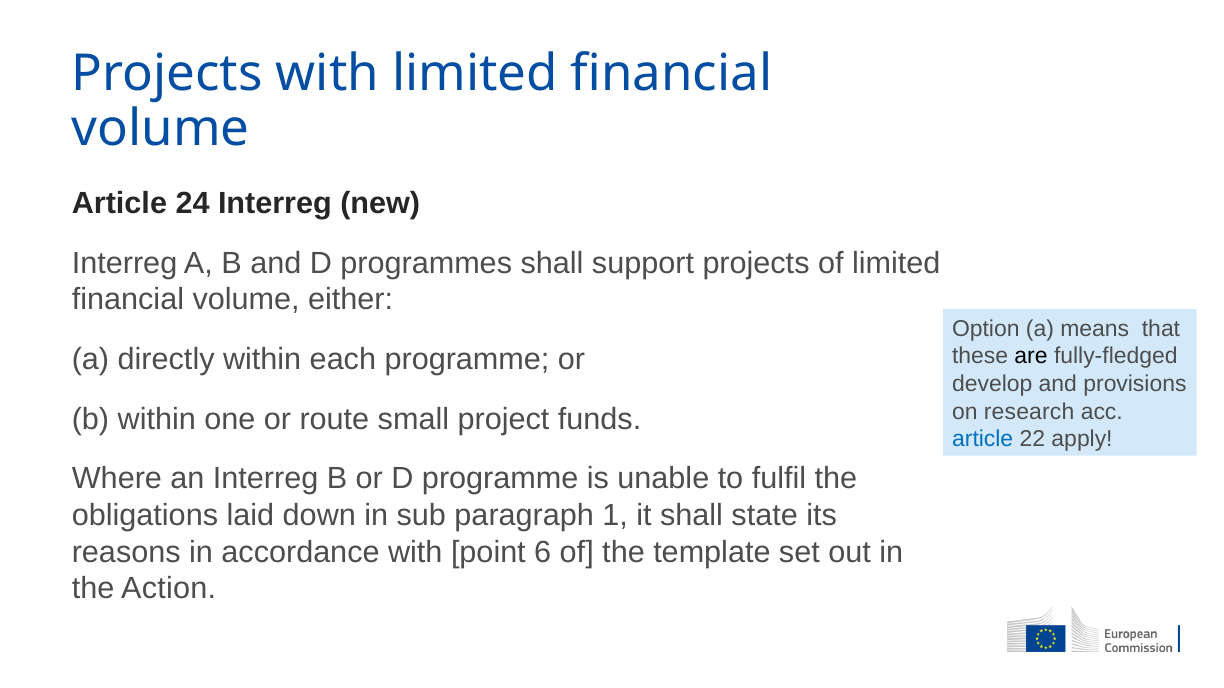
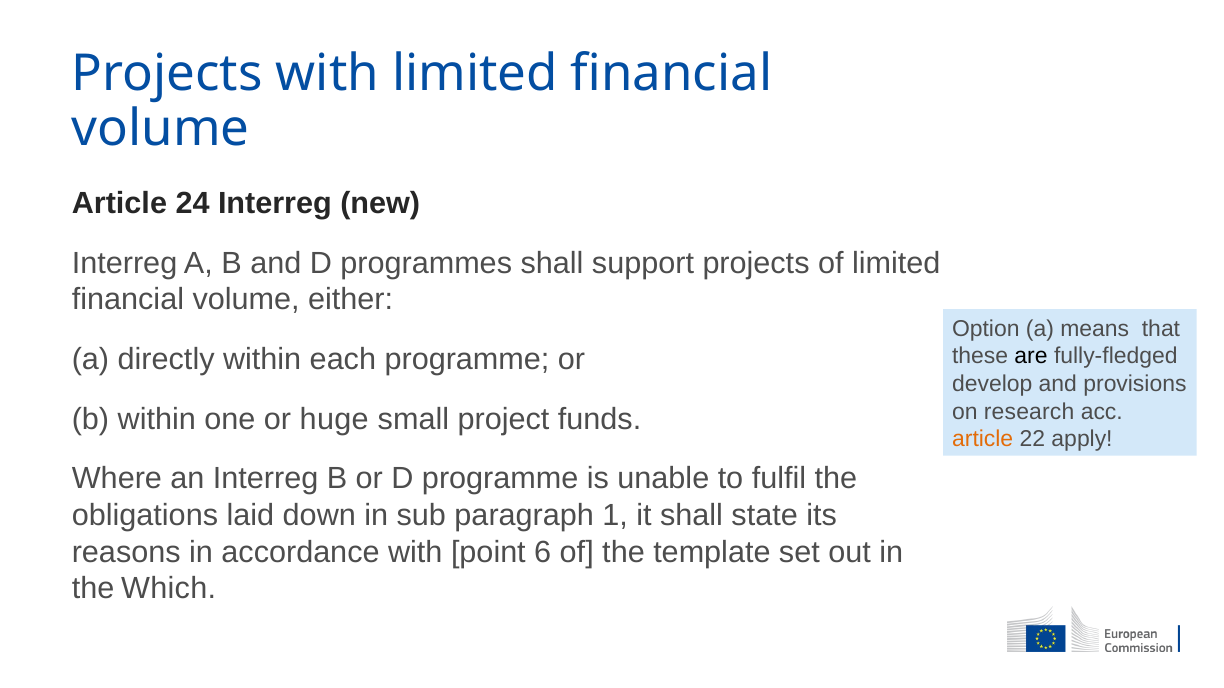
route: route -> huge (334, 419)
article colour: blue -> orange (983, 439)
Action: Action -> Which (169, 589)
